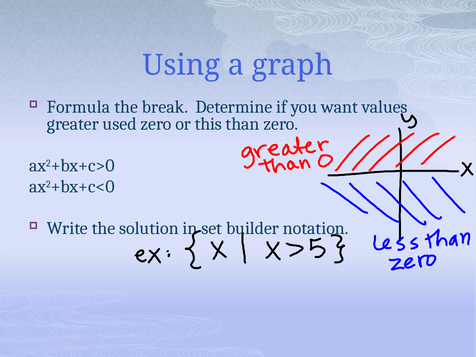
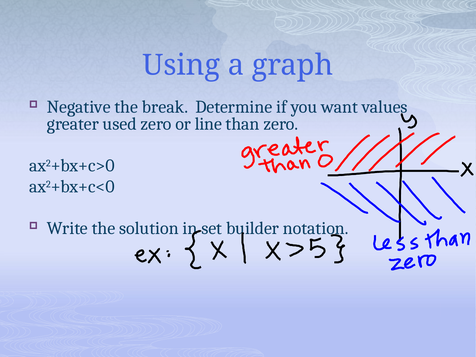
Formula: Formula -> Negative (79, 107)
this: this -> line (208, 124)
